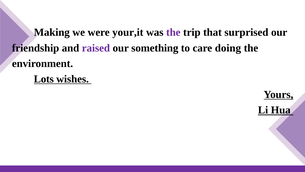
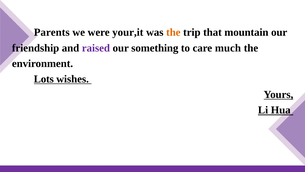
Making: Making -> Parents (52, 32)
the colour: purple -> orange (173, 32)
surprised: surprised -> mountain (246, 32)
doing: doing -> much (228, 48)
